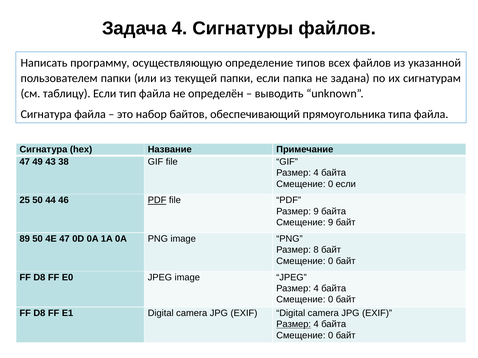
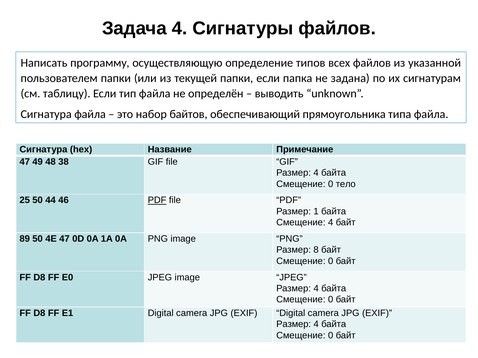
43: 43 -> 48 (51, 162)
0 если: если -> тело (346, 184)
Размер 9: 9 -> 1 (316, 212)
Смещение 9: 9 -> 4 (331, 223)
Размер underline: present -> none (294, 325)
